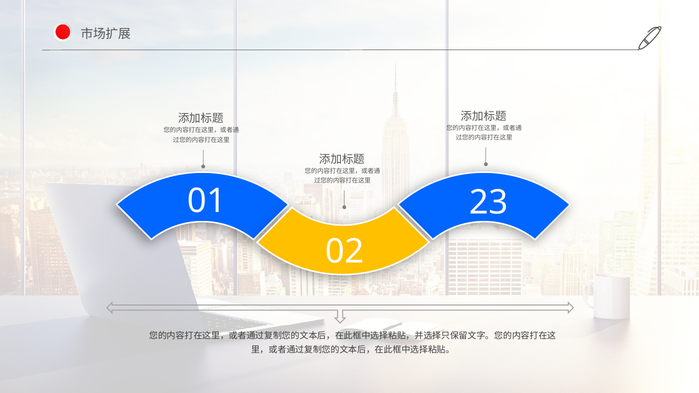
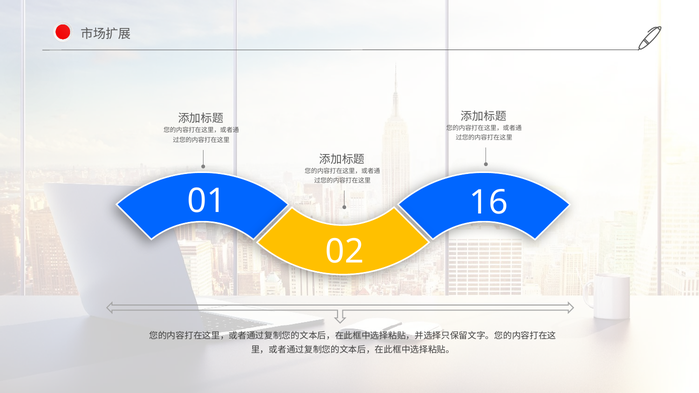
23: 23 -> 16 (489, 202)
